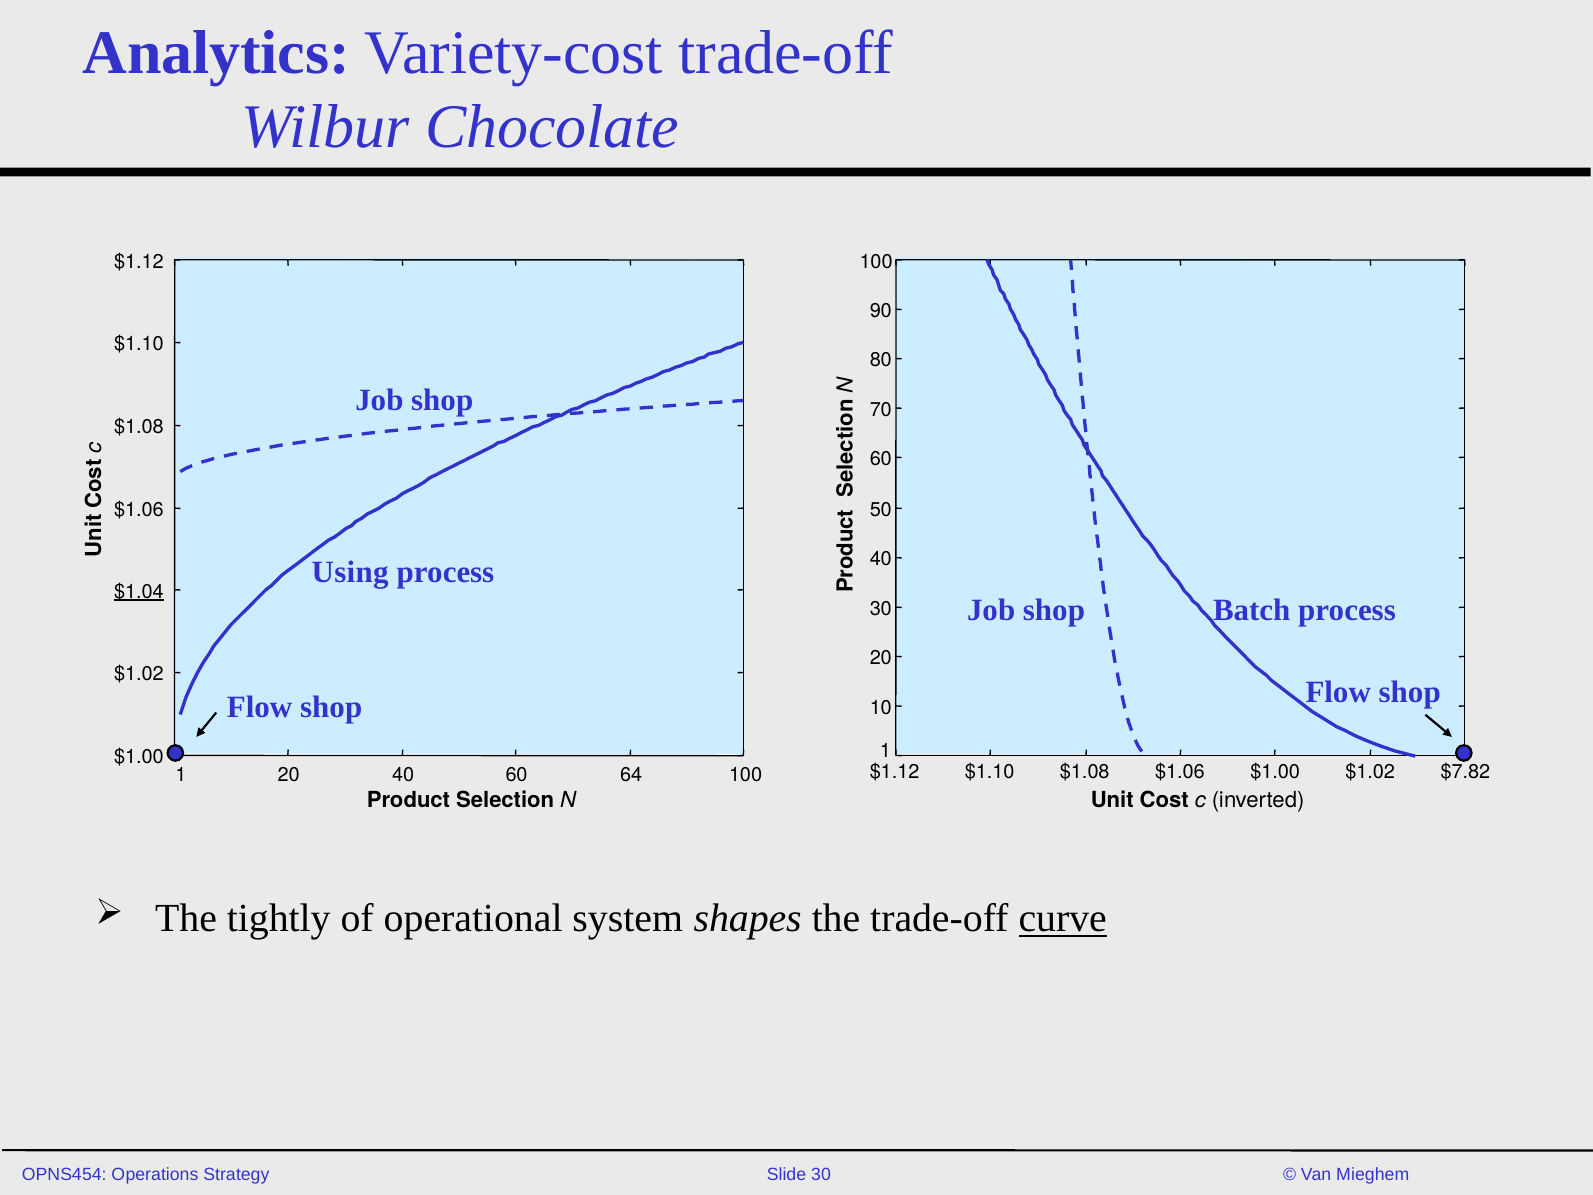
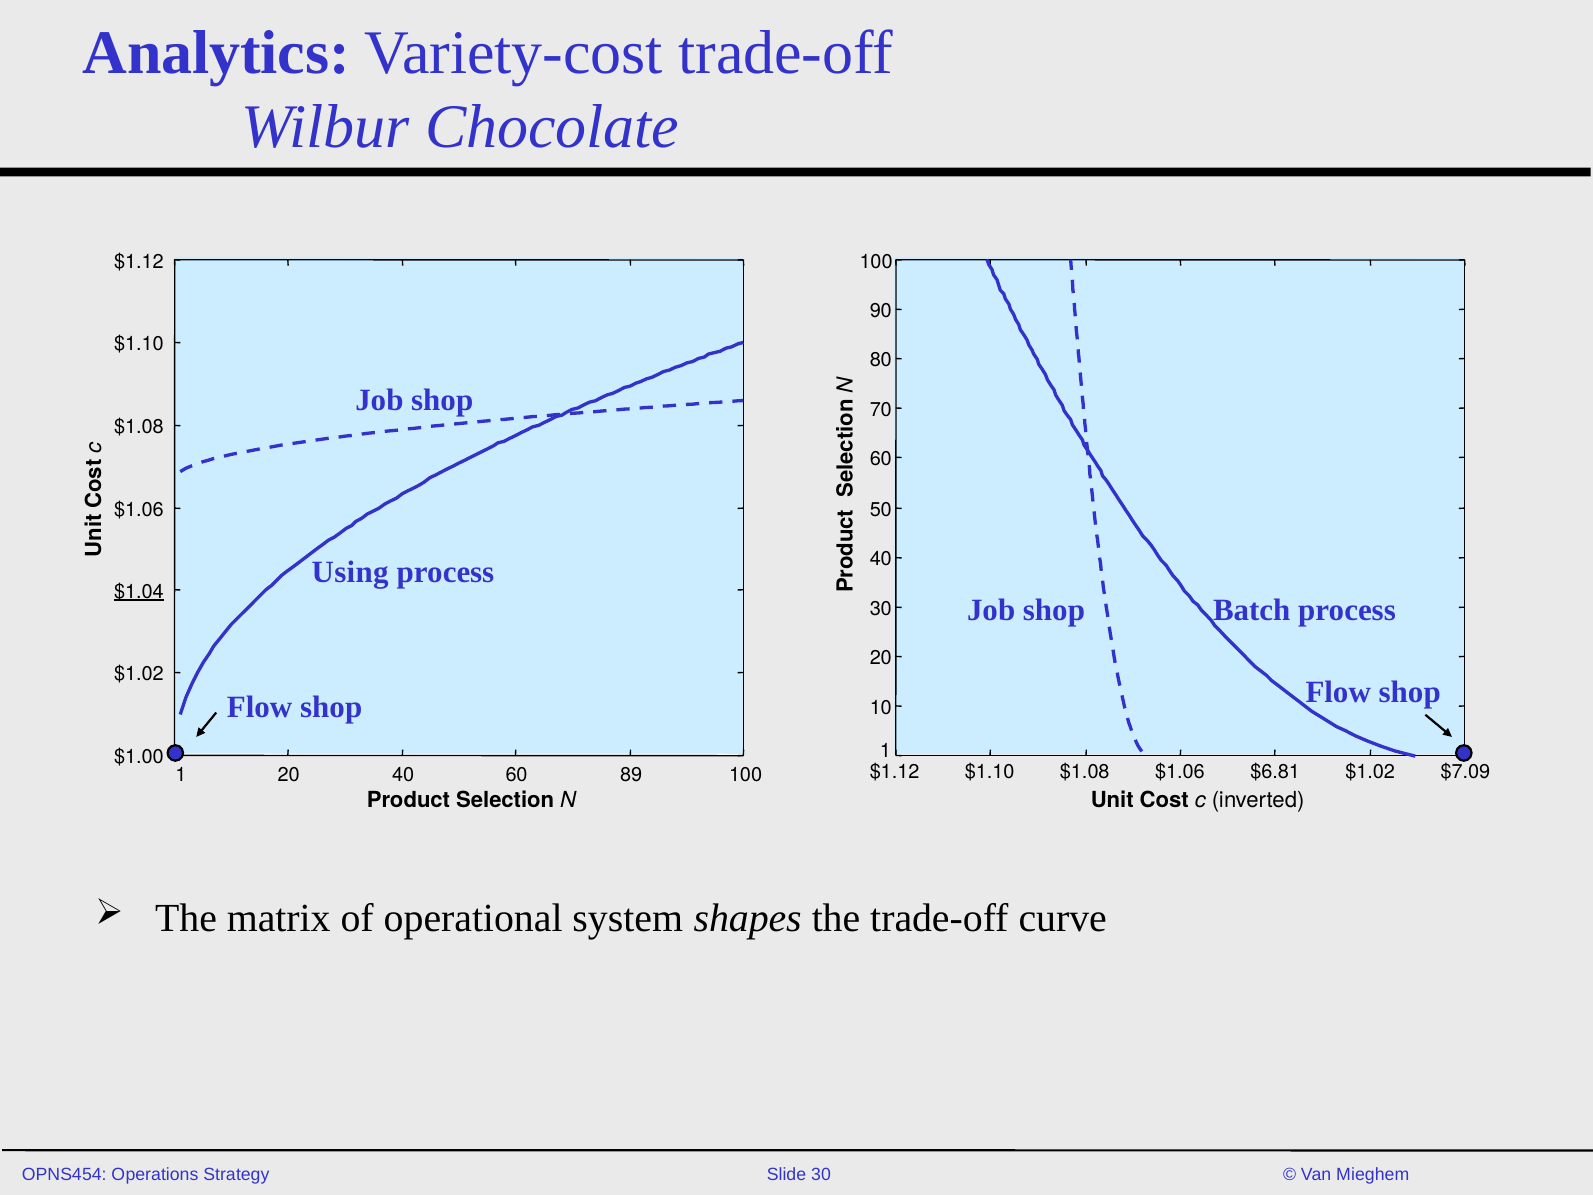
$1.06 $1.00: $1.00 -> $6.81 (1275, 772)
$7.82: $7.82 -> $7.09 (1465, 772)
64: 64 -> 89 (631, 774)
tightly: tightly -> matrix (279, 919)
curve underline: present -> none (1063, 919)
